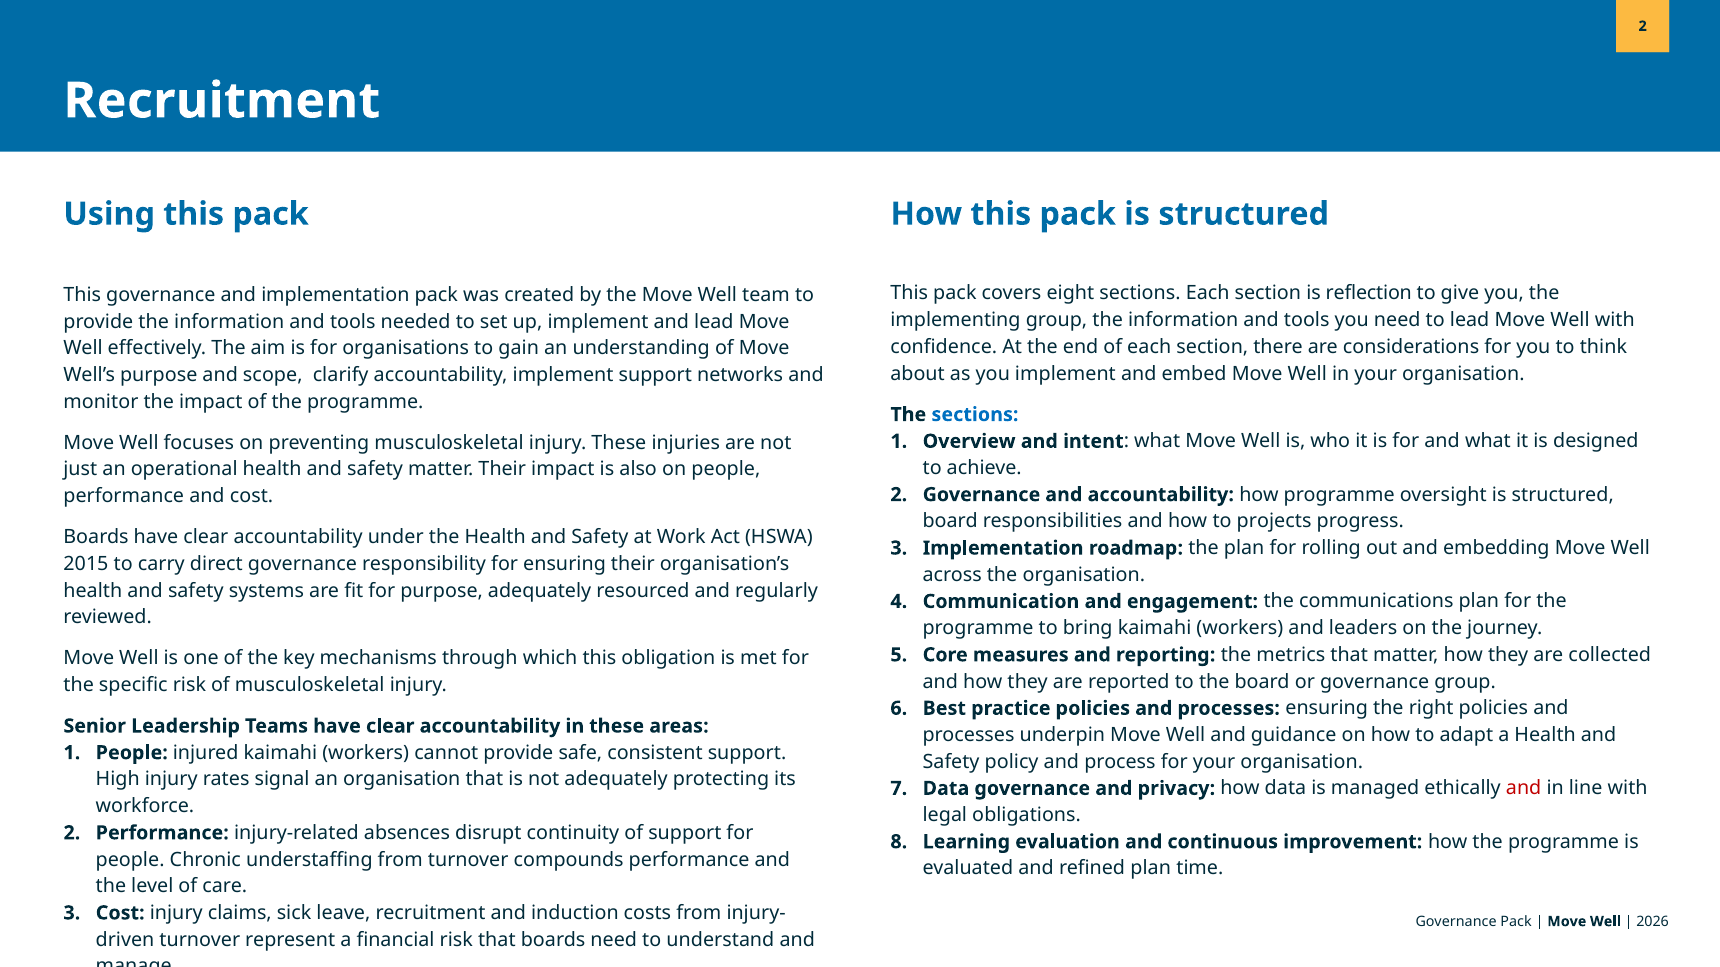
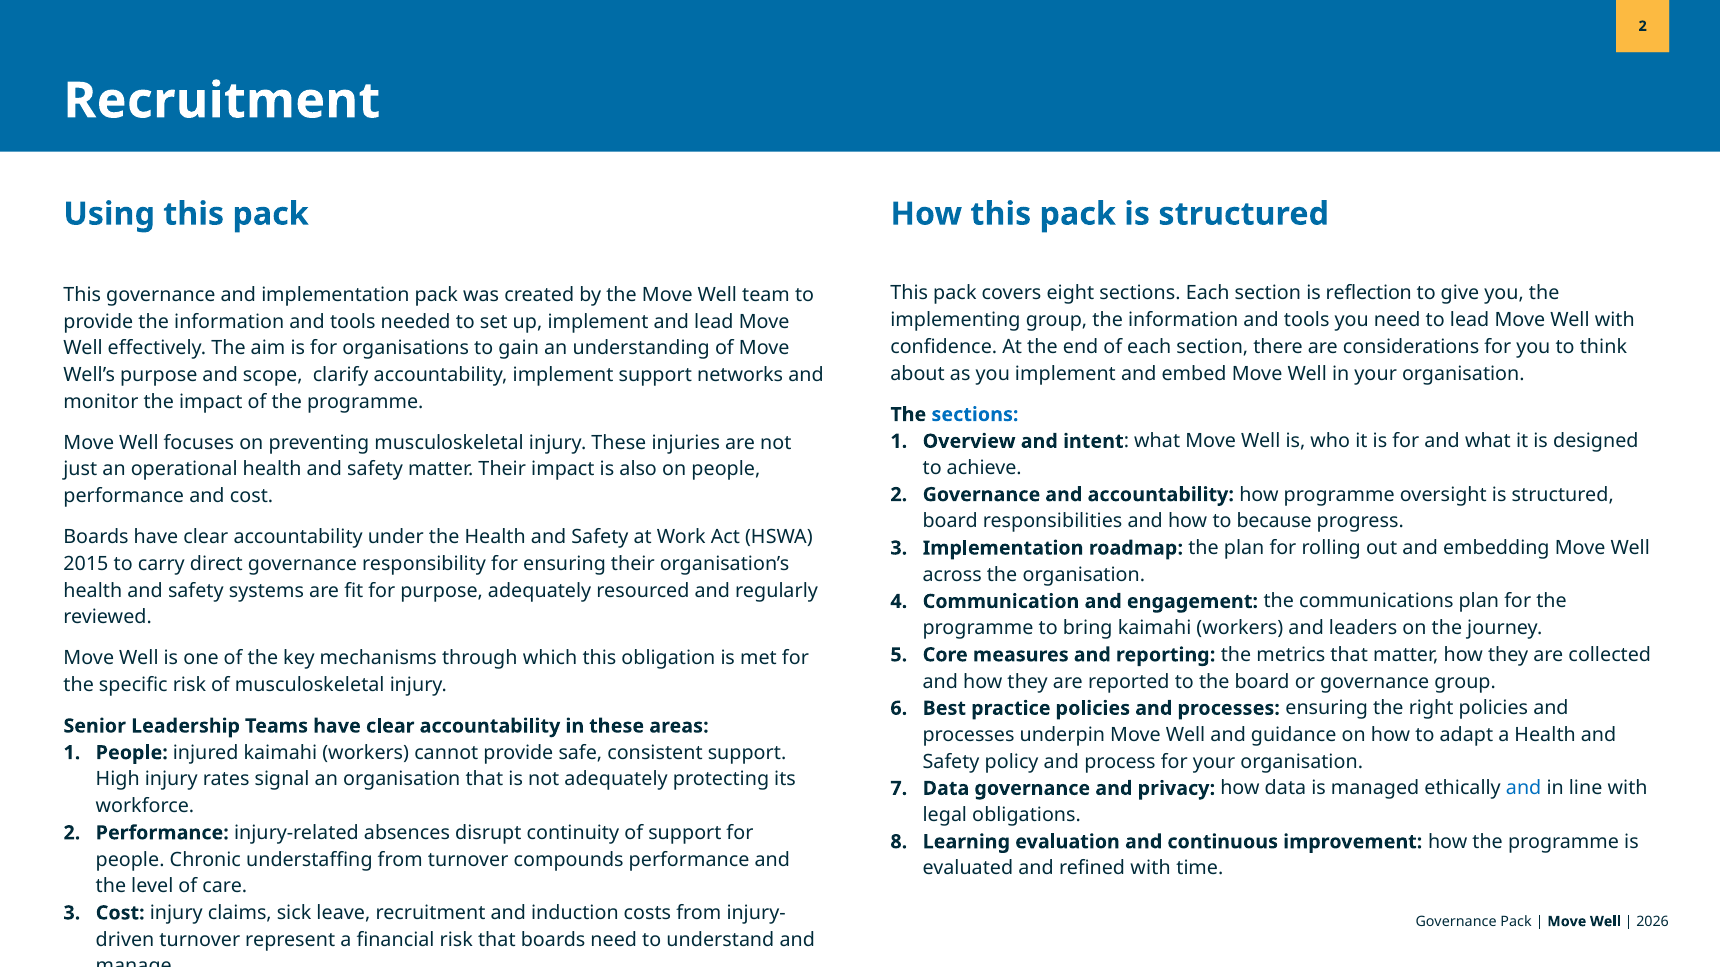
projects: projects -> because (1274, 522)
and colour: red -> blue (1524, 789)
refined plan: plan -> with (1151, 869)
